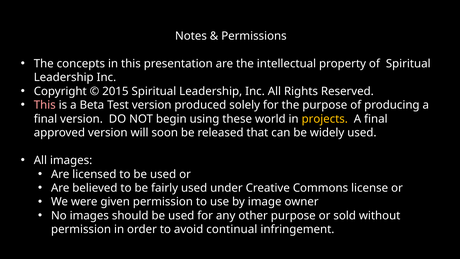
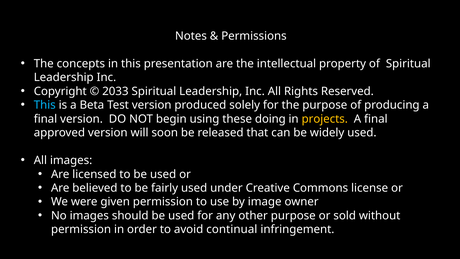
2015: 2015 -> 2033 (115, 91)
This colour: pink -> light blue (45, 105)
world: world -> doing (270, 119)
